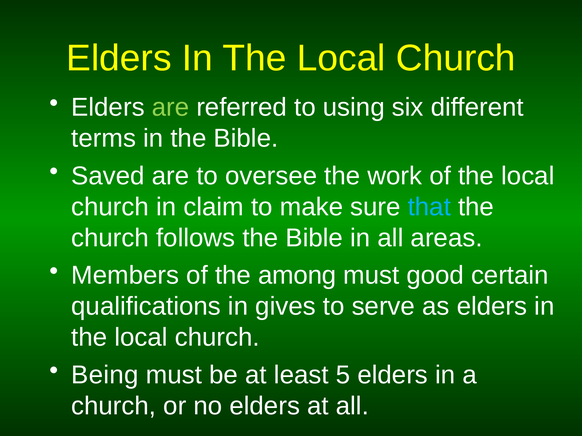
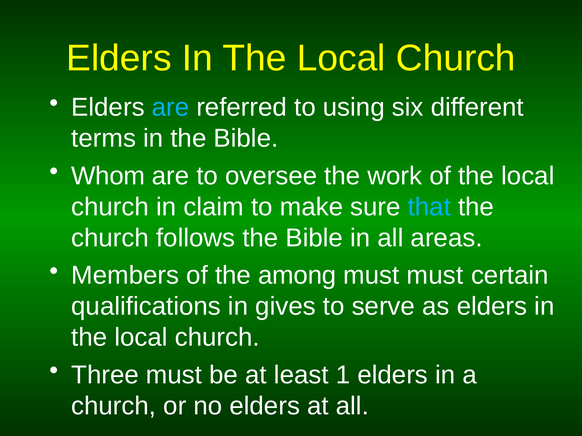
are colour: light green -> light blue (170, 108)
Saved: Saved -> Whom (108, 176)
must good: good -> must (435, 276)
Being: Being -> Three (105, 375)
5: 5 -> 1 (343, 375)
